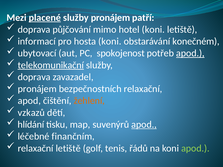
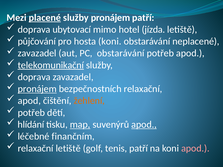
půjčování: půjčování -> ubytovací (72, 29)
hotel koni: koni -> jízda (153, 29)
informací: informací -> půjčování (37, 41)
konečném: konečném -> neplacené (196, 41)
ubytovací: ubytovací -> zavazadel (37, 53)
PC spokojenost: spokojenost -> obstarávání (121, 53)
apod underline: present -> none (190, 53)
pronájem underline: none -> present (37, 89)
vzkazů: vzkazů -> potřeb (31, 113)
map underline: none -> present (80, 125)
tenis řádů: řádů -> patří (139, 148)
apod colour: light green -> pink (195, 148)
